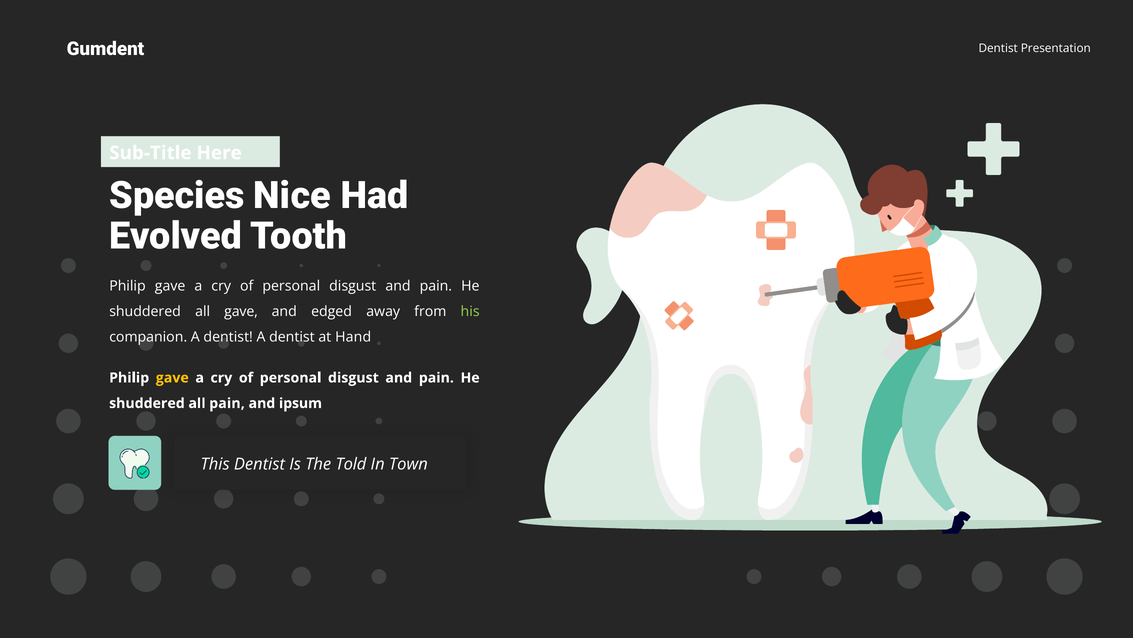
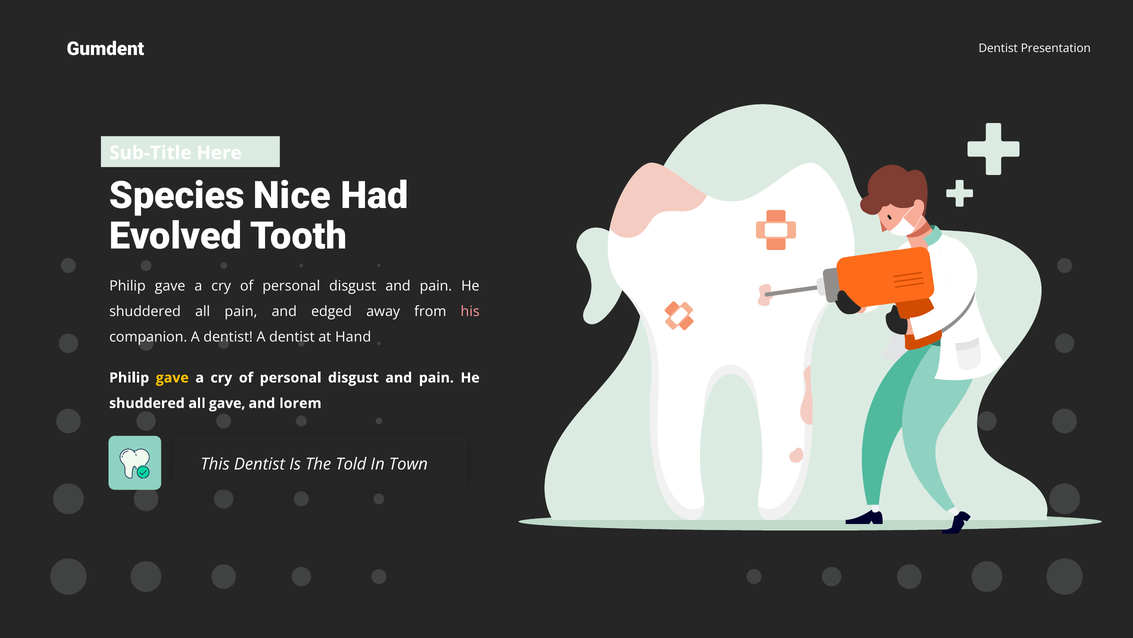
all gave: gave -> pain (241, 311)
his colour: light green -> pink (470, 311)
all pain: pain -> gave (227, 403)
ipsum: ipsum -> lorem (300, 403)
